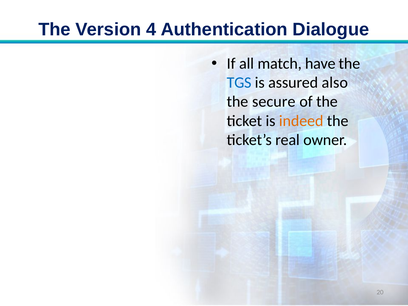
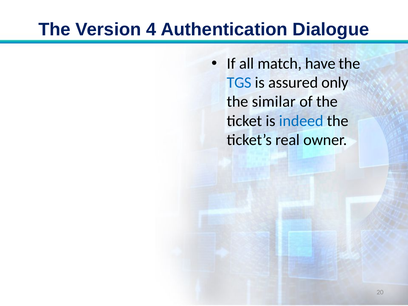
also: also -> only (335, 83)
secure: secure -> similar (274, 102)
indeed colour: orange -> blue (301, 121)
